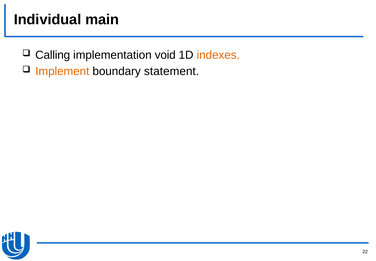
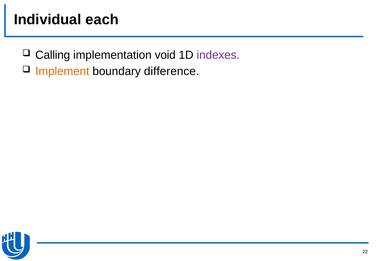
main: main -> each (102, 20)
indexes colour: orange -> purple (218, 55)
statement: statement -> difference (172, 71)
